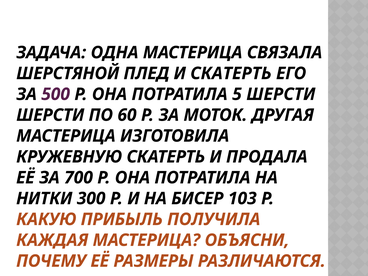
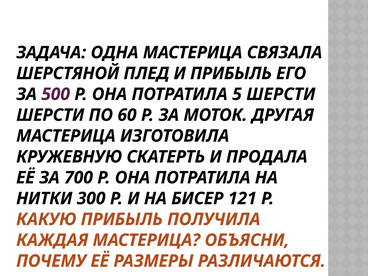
И СКАТЕРТЬ: СКАТЕРТЬ -> ПРИБЫЛЬ (231, 73)
103: 103 -> 121 (242, 198)
